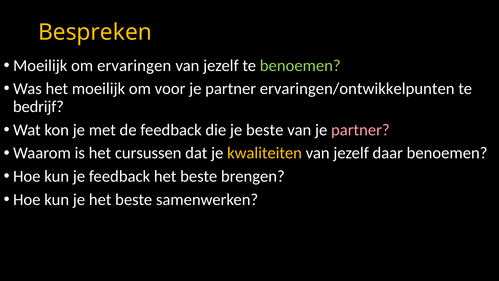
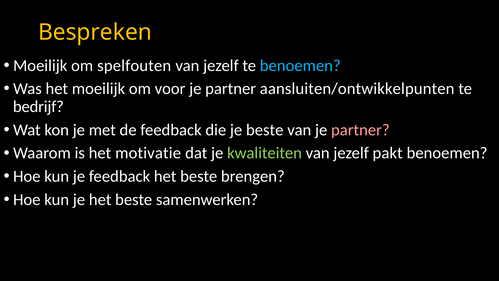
ervaringen: ervaringen -> spelfouten (134, 65)
benoemen colour: light green -> light blue (300, 65)
ervaringen/ontwikkelpunten: ervaringen/ontwikkelpunten -> aansluiten/ontwikkelpunten (357, 89)
cursussen: cursussen -> motivatie (148, 153)
kwaliteiten colour: yellow -> light green (265, 153)
daar: daar -> pakt (388, 153)
